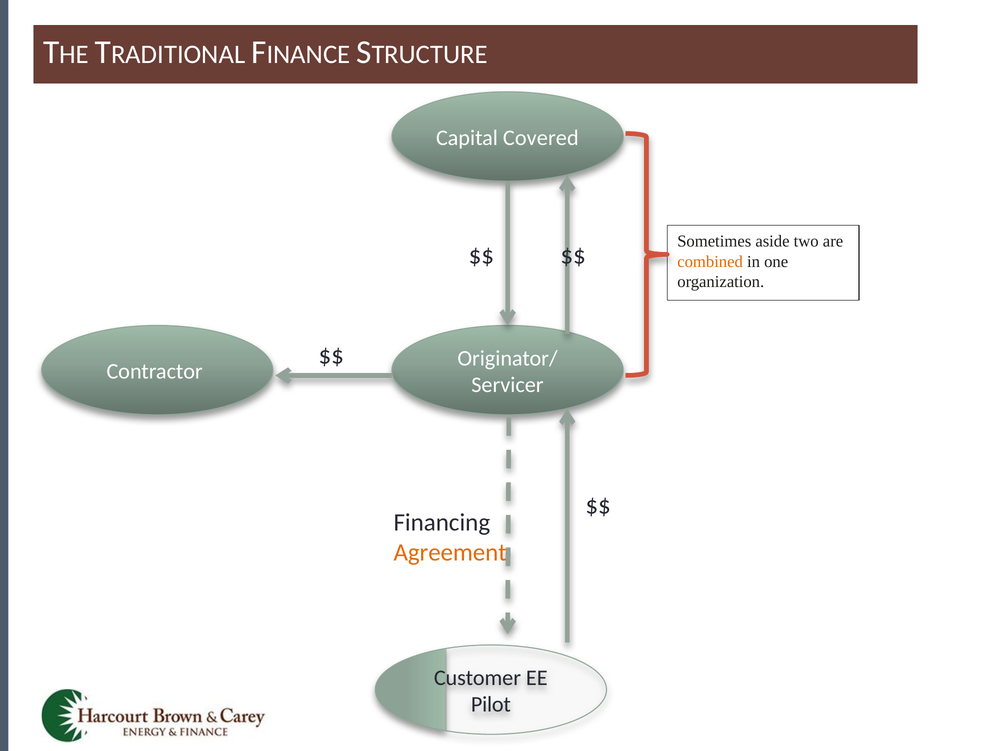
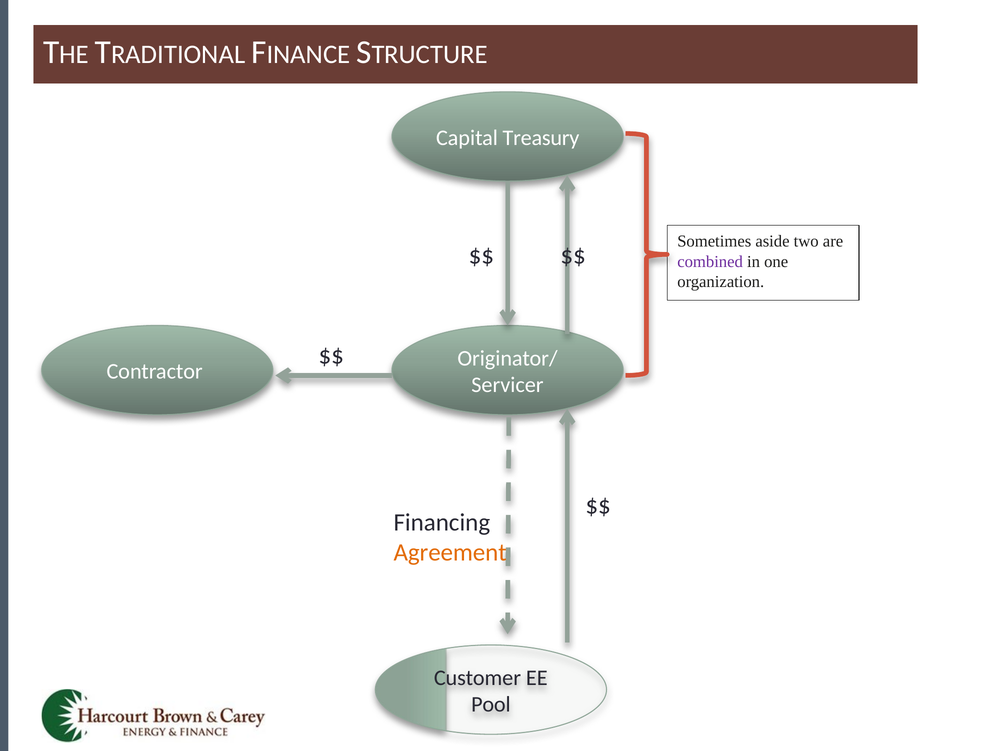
Covered: Covered -> Treasury (541, 138)
combined colour: orange -> purple (710, 261)
Pilot: Pilot -> Pool (491, 704)
